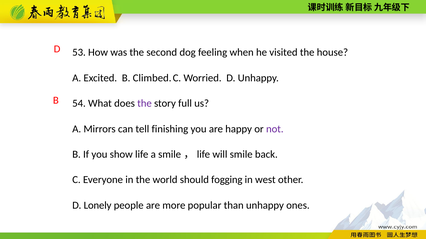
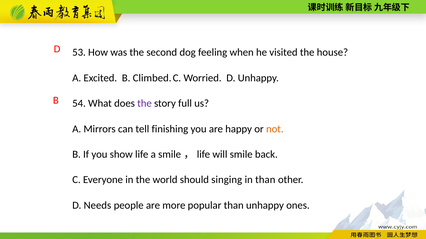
not colour: purple -> orange (275, 129)
fogging: fogging -> singing (227, 180)
in west: west -> than (265, 180)
Lonely: Lonely -> Needs (97, 206)
